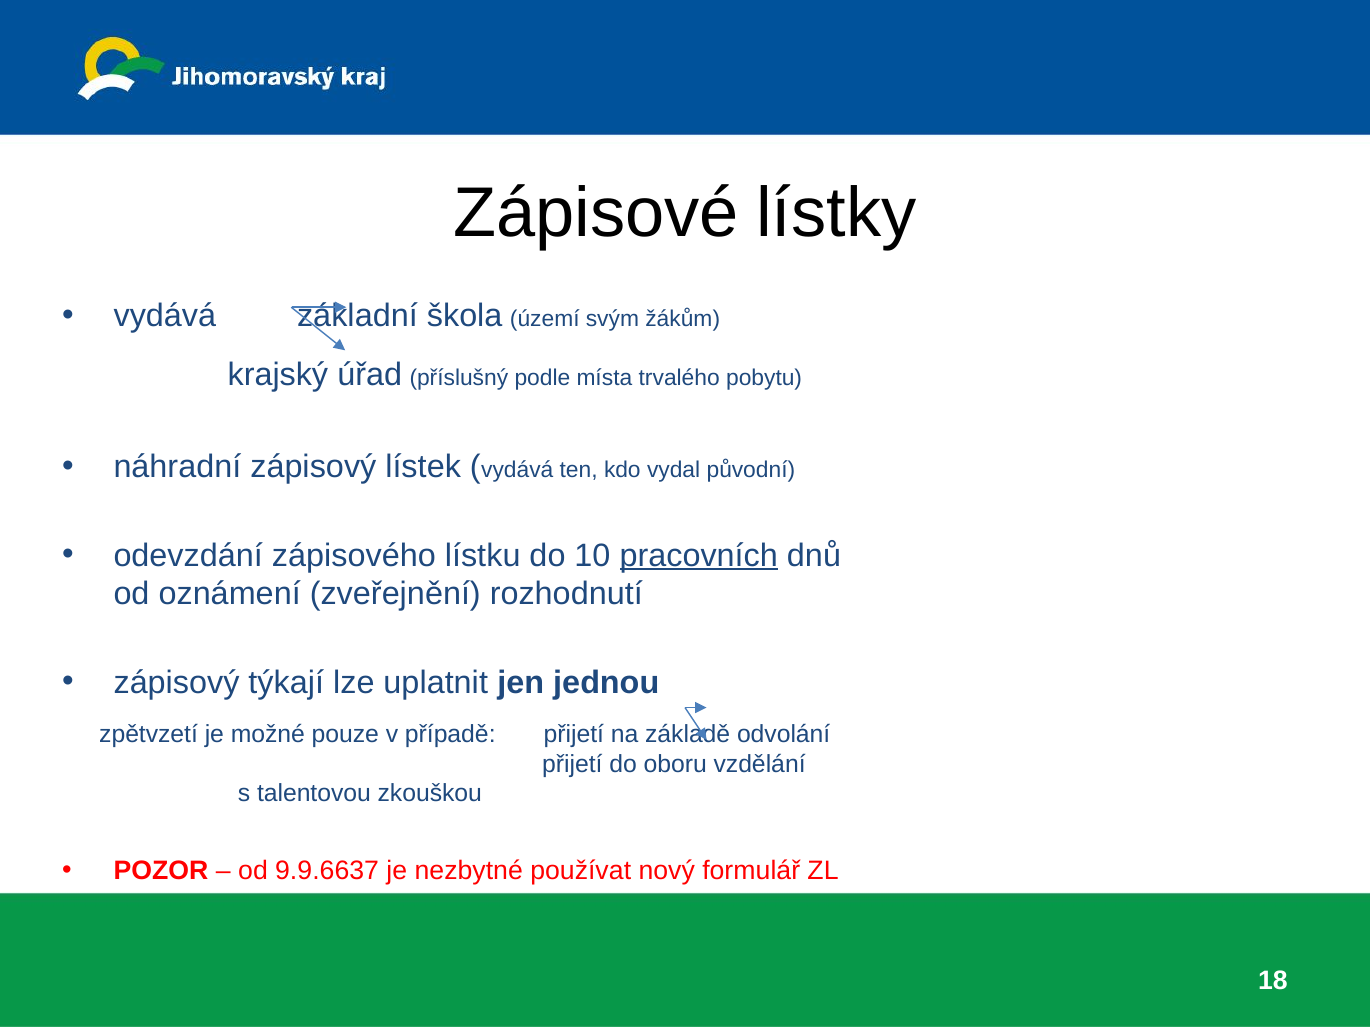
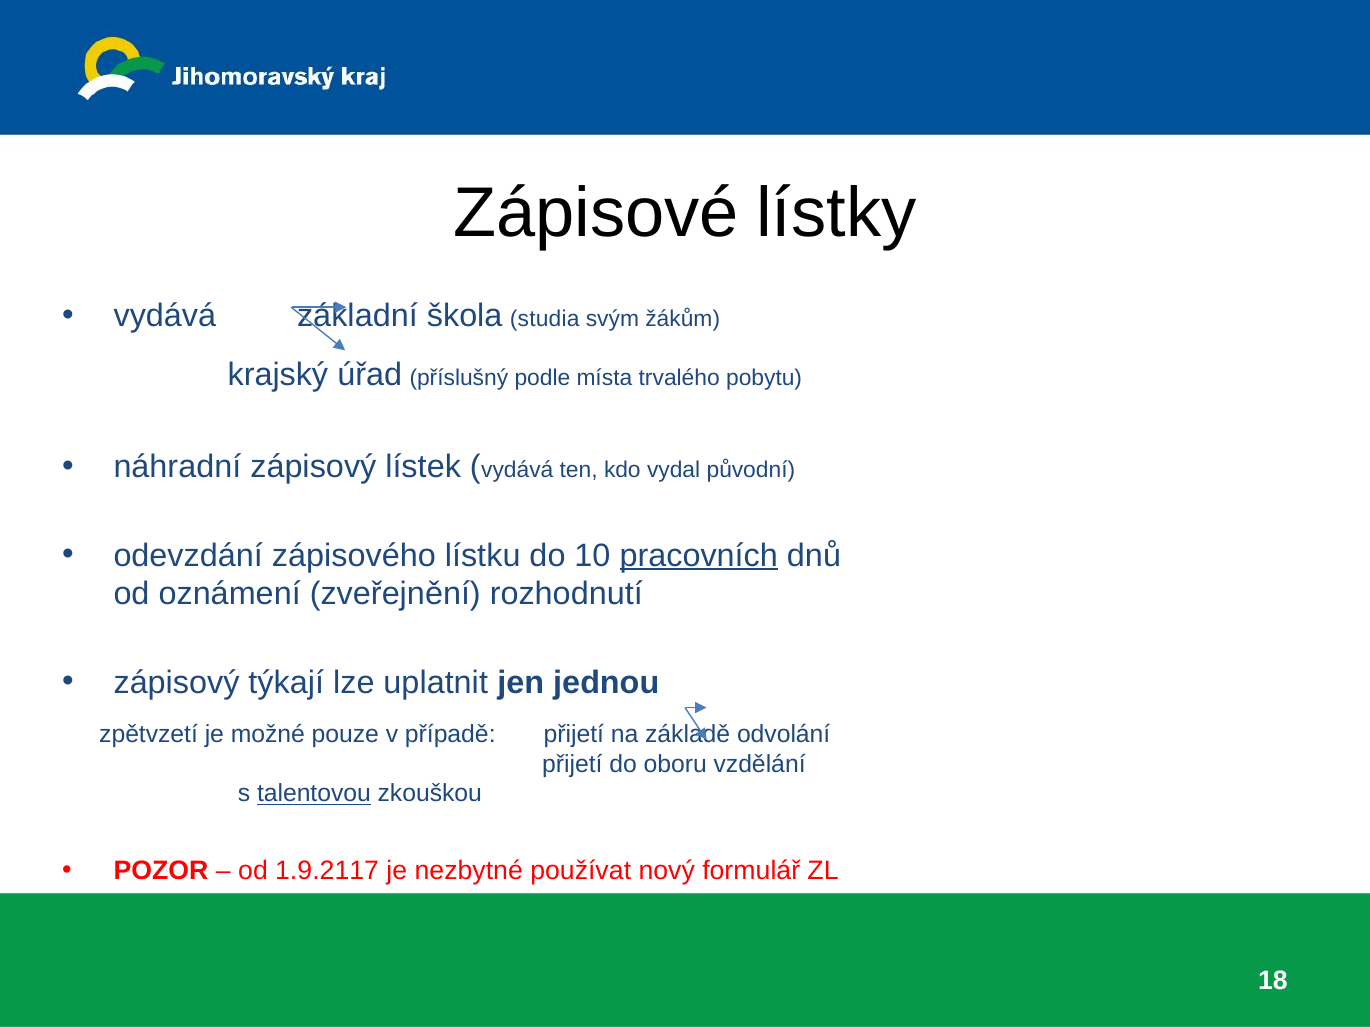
území: území -> studia (545, 320)
talentovou underline: none -> present (314, 794)
9.9.6637: 9.9.6637 -> 1.9.2117 (327, 871)
